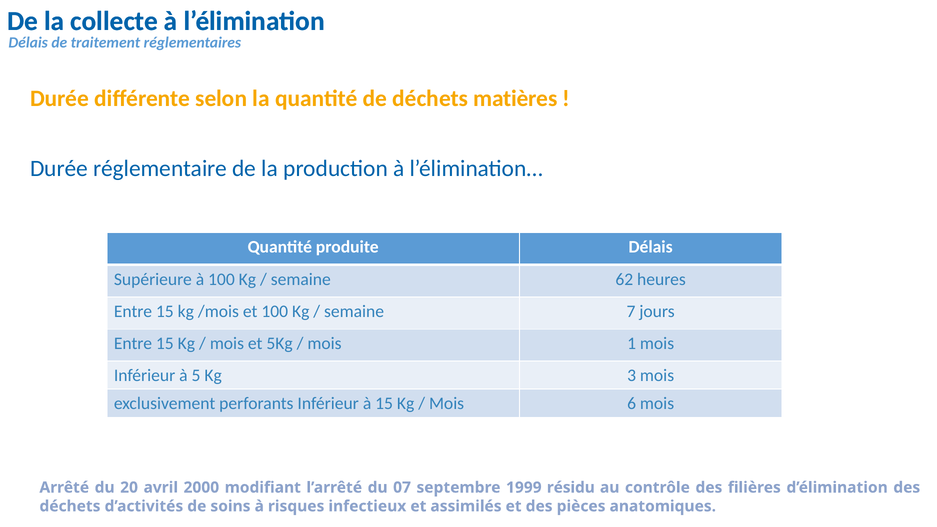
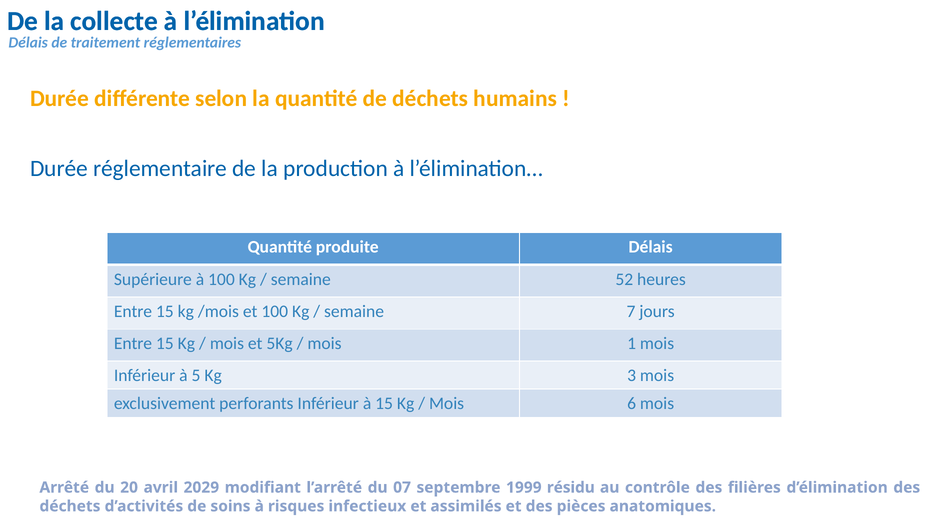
matières: matières -> humains (515, 98)
62: 62 -> 52 (624, 279)
2000: 2000 -> 2029 (201, 488)
